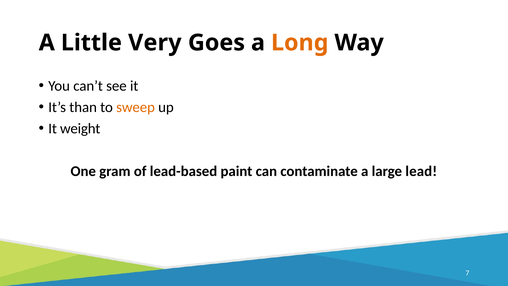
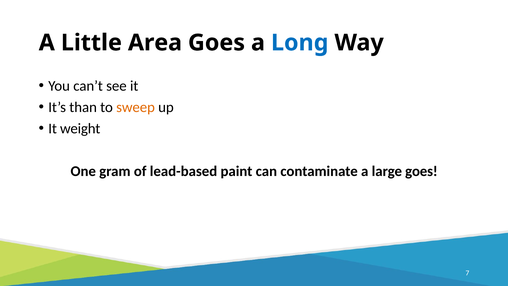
Very: Very -> Area (155, 43)
Long colour: orange -> blue (300, 43)
large lead: lead -> goes (421, 171)
